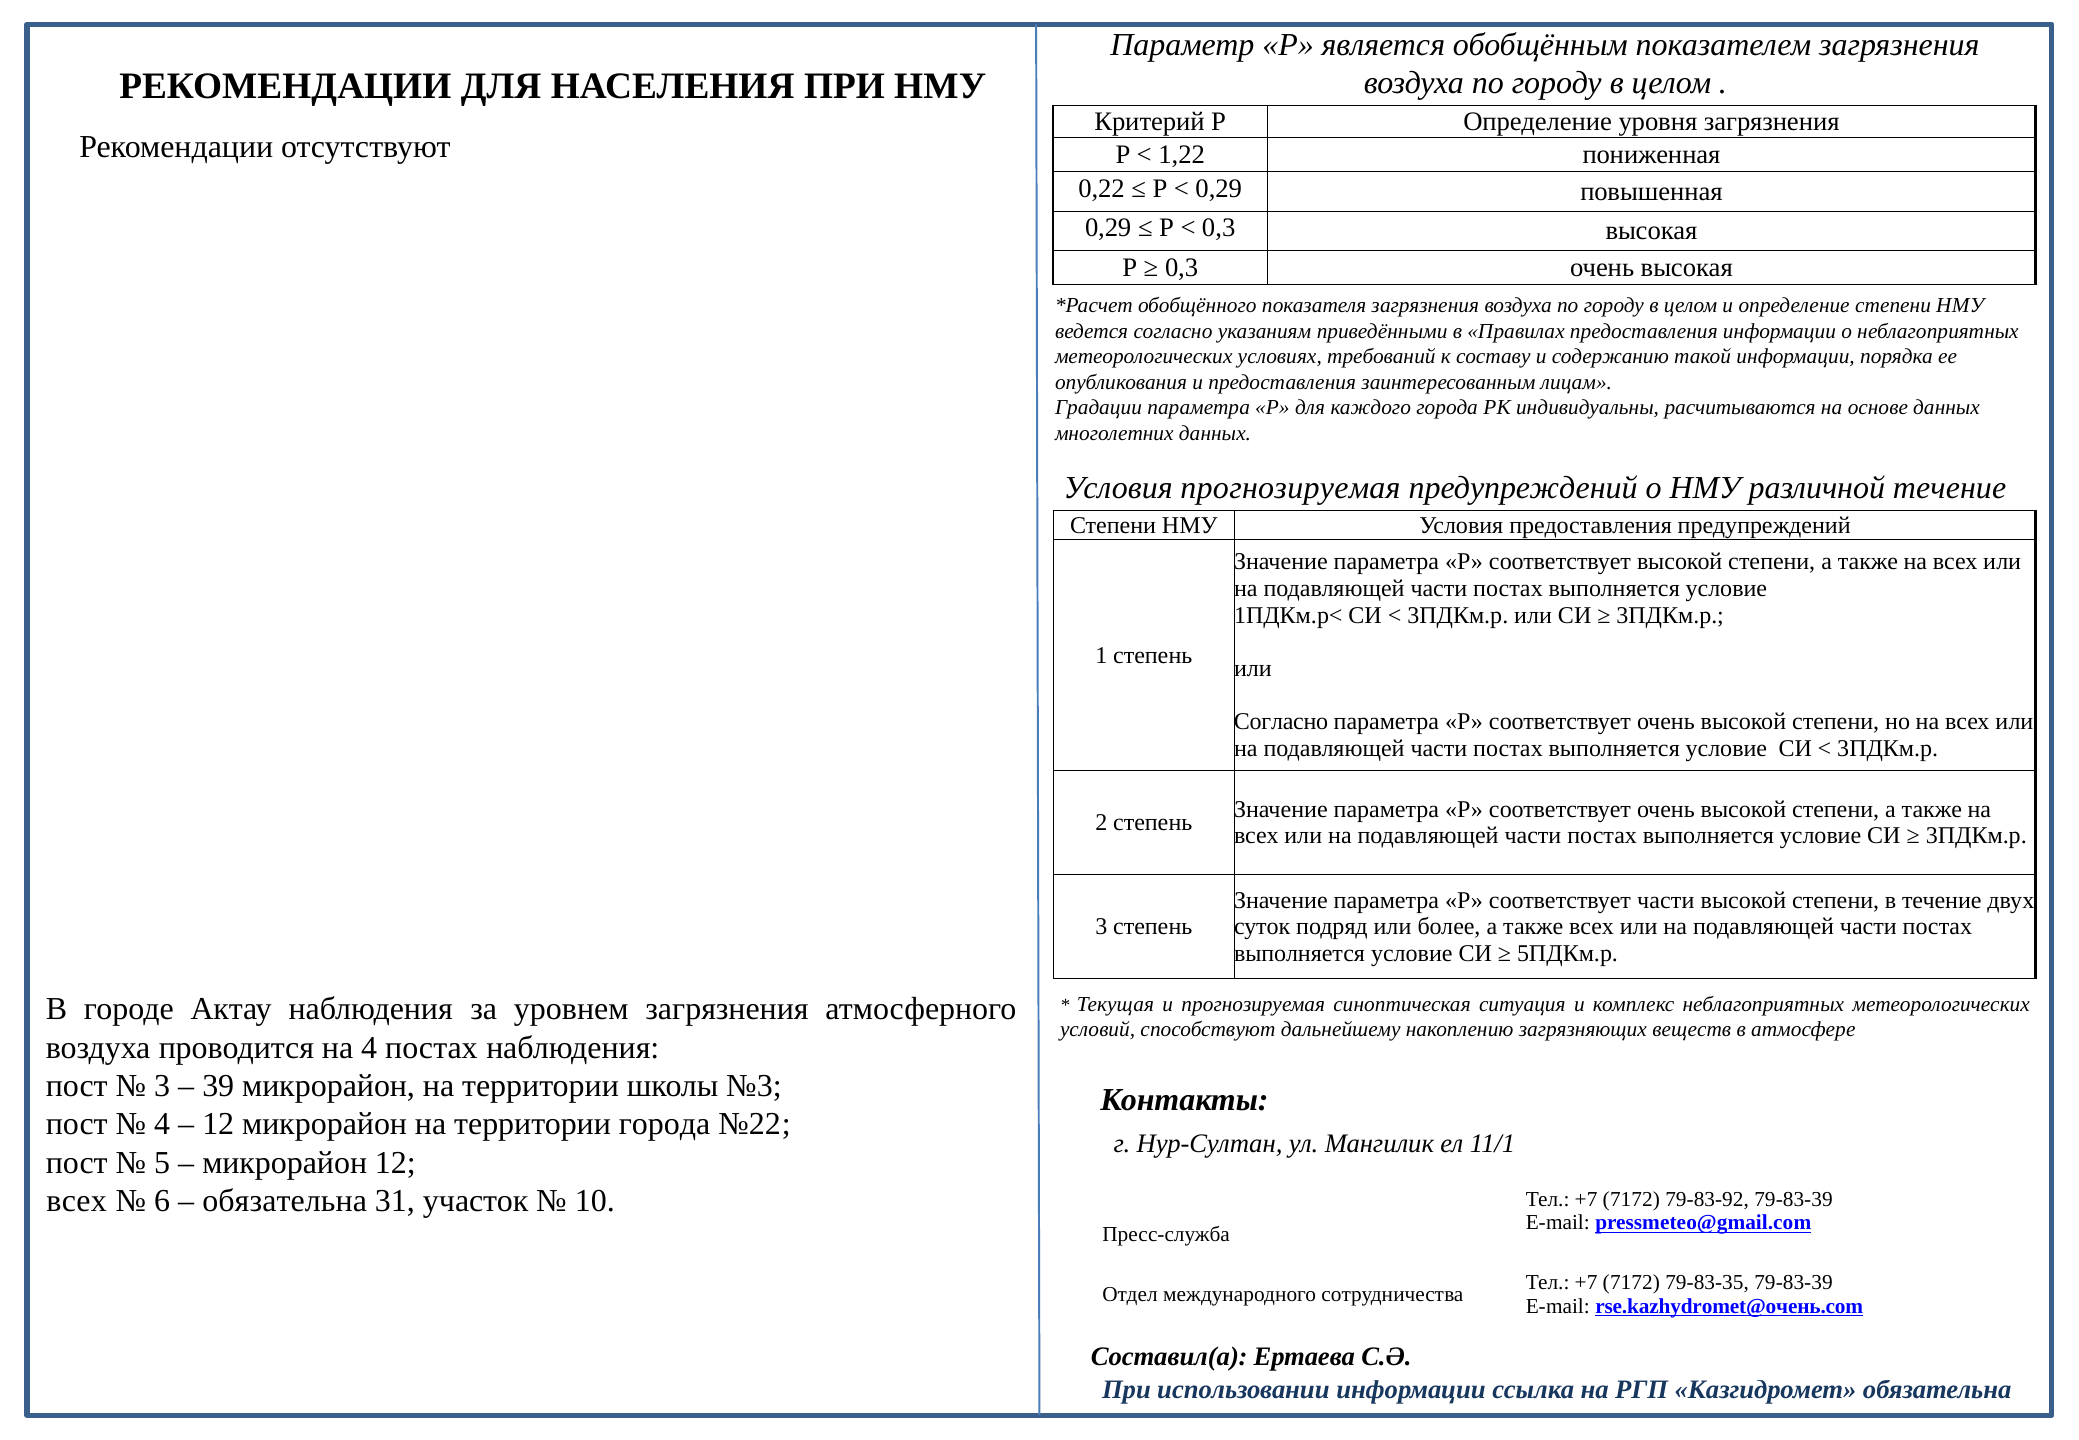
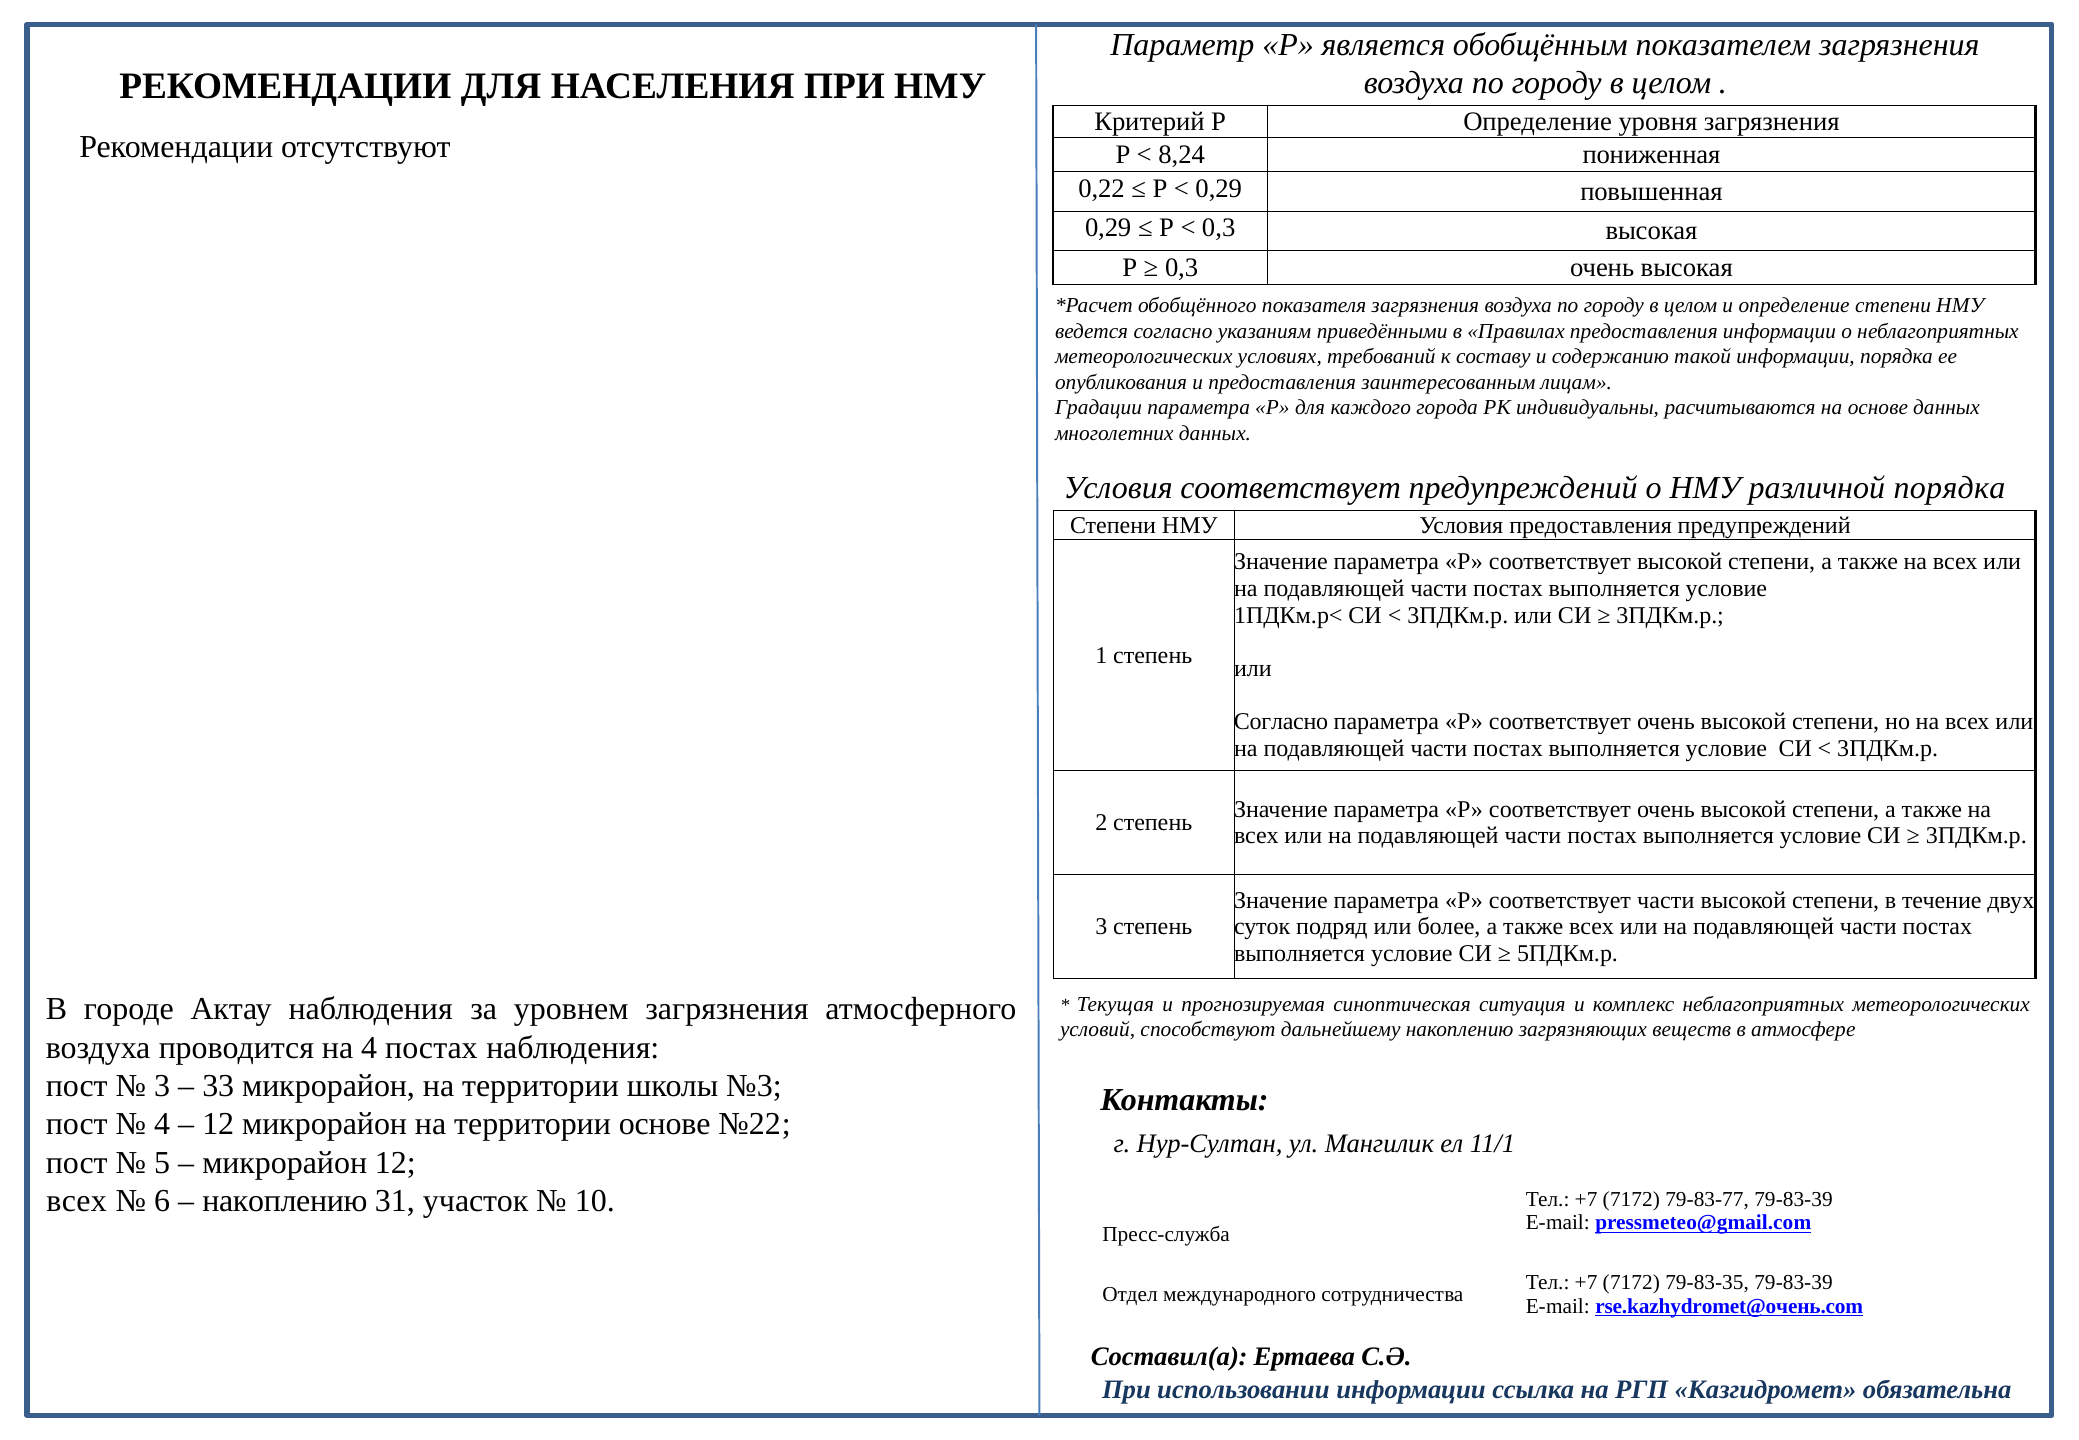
1,22: 1,22 -> 8,24 (1182, 154)
Условия прогнозируемая: прогнозируемая -> соответствует (1291, 488)
различной течение: течение -> порядка (1950, 488)
39: 39 -> 33 (218, 1085)
территории города: города -> основе (665, 1124)
обязательна: обязательна -> накоплению (285, 1201)
79-83-92: 79-83-92 -> 79-83-77 (1707, 1199)
